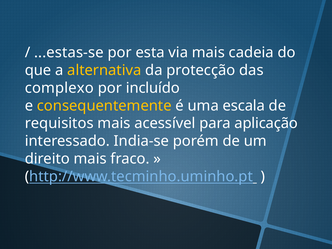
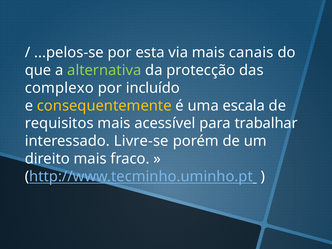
...estas-se: ...estas-se -> ...pelos-se (69, 52)
cadeia: cadeia -> canais (251, 52)
alternativa colour: yellow -> light green (104, 70)
aplicação: aplicação -> trabalhar (266, 123)
India-se: India-se -> Livre-se (141, 141)
